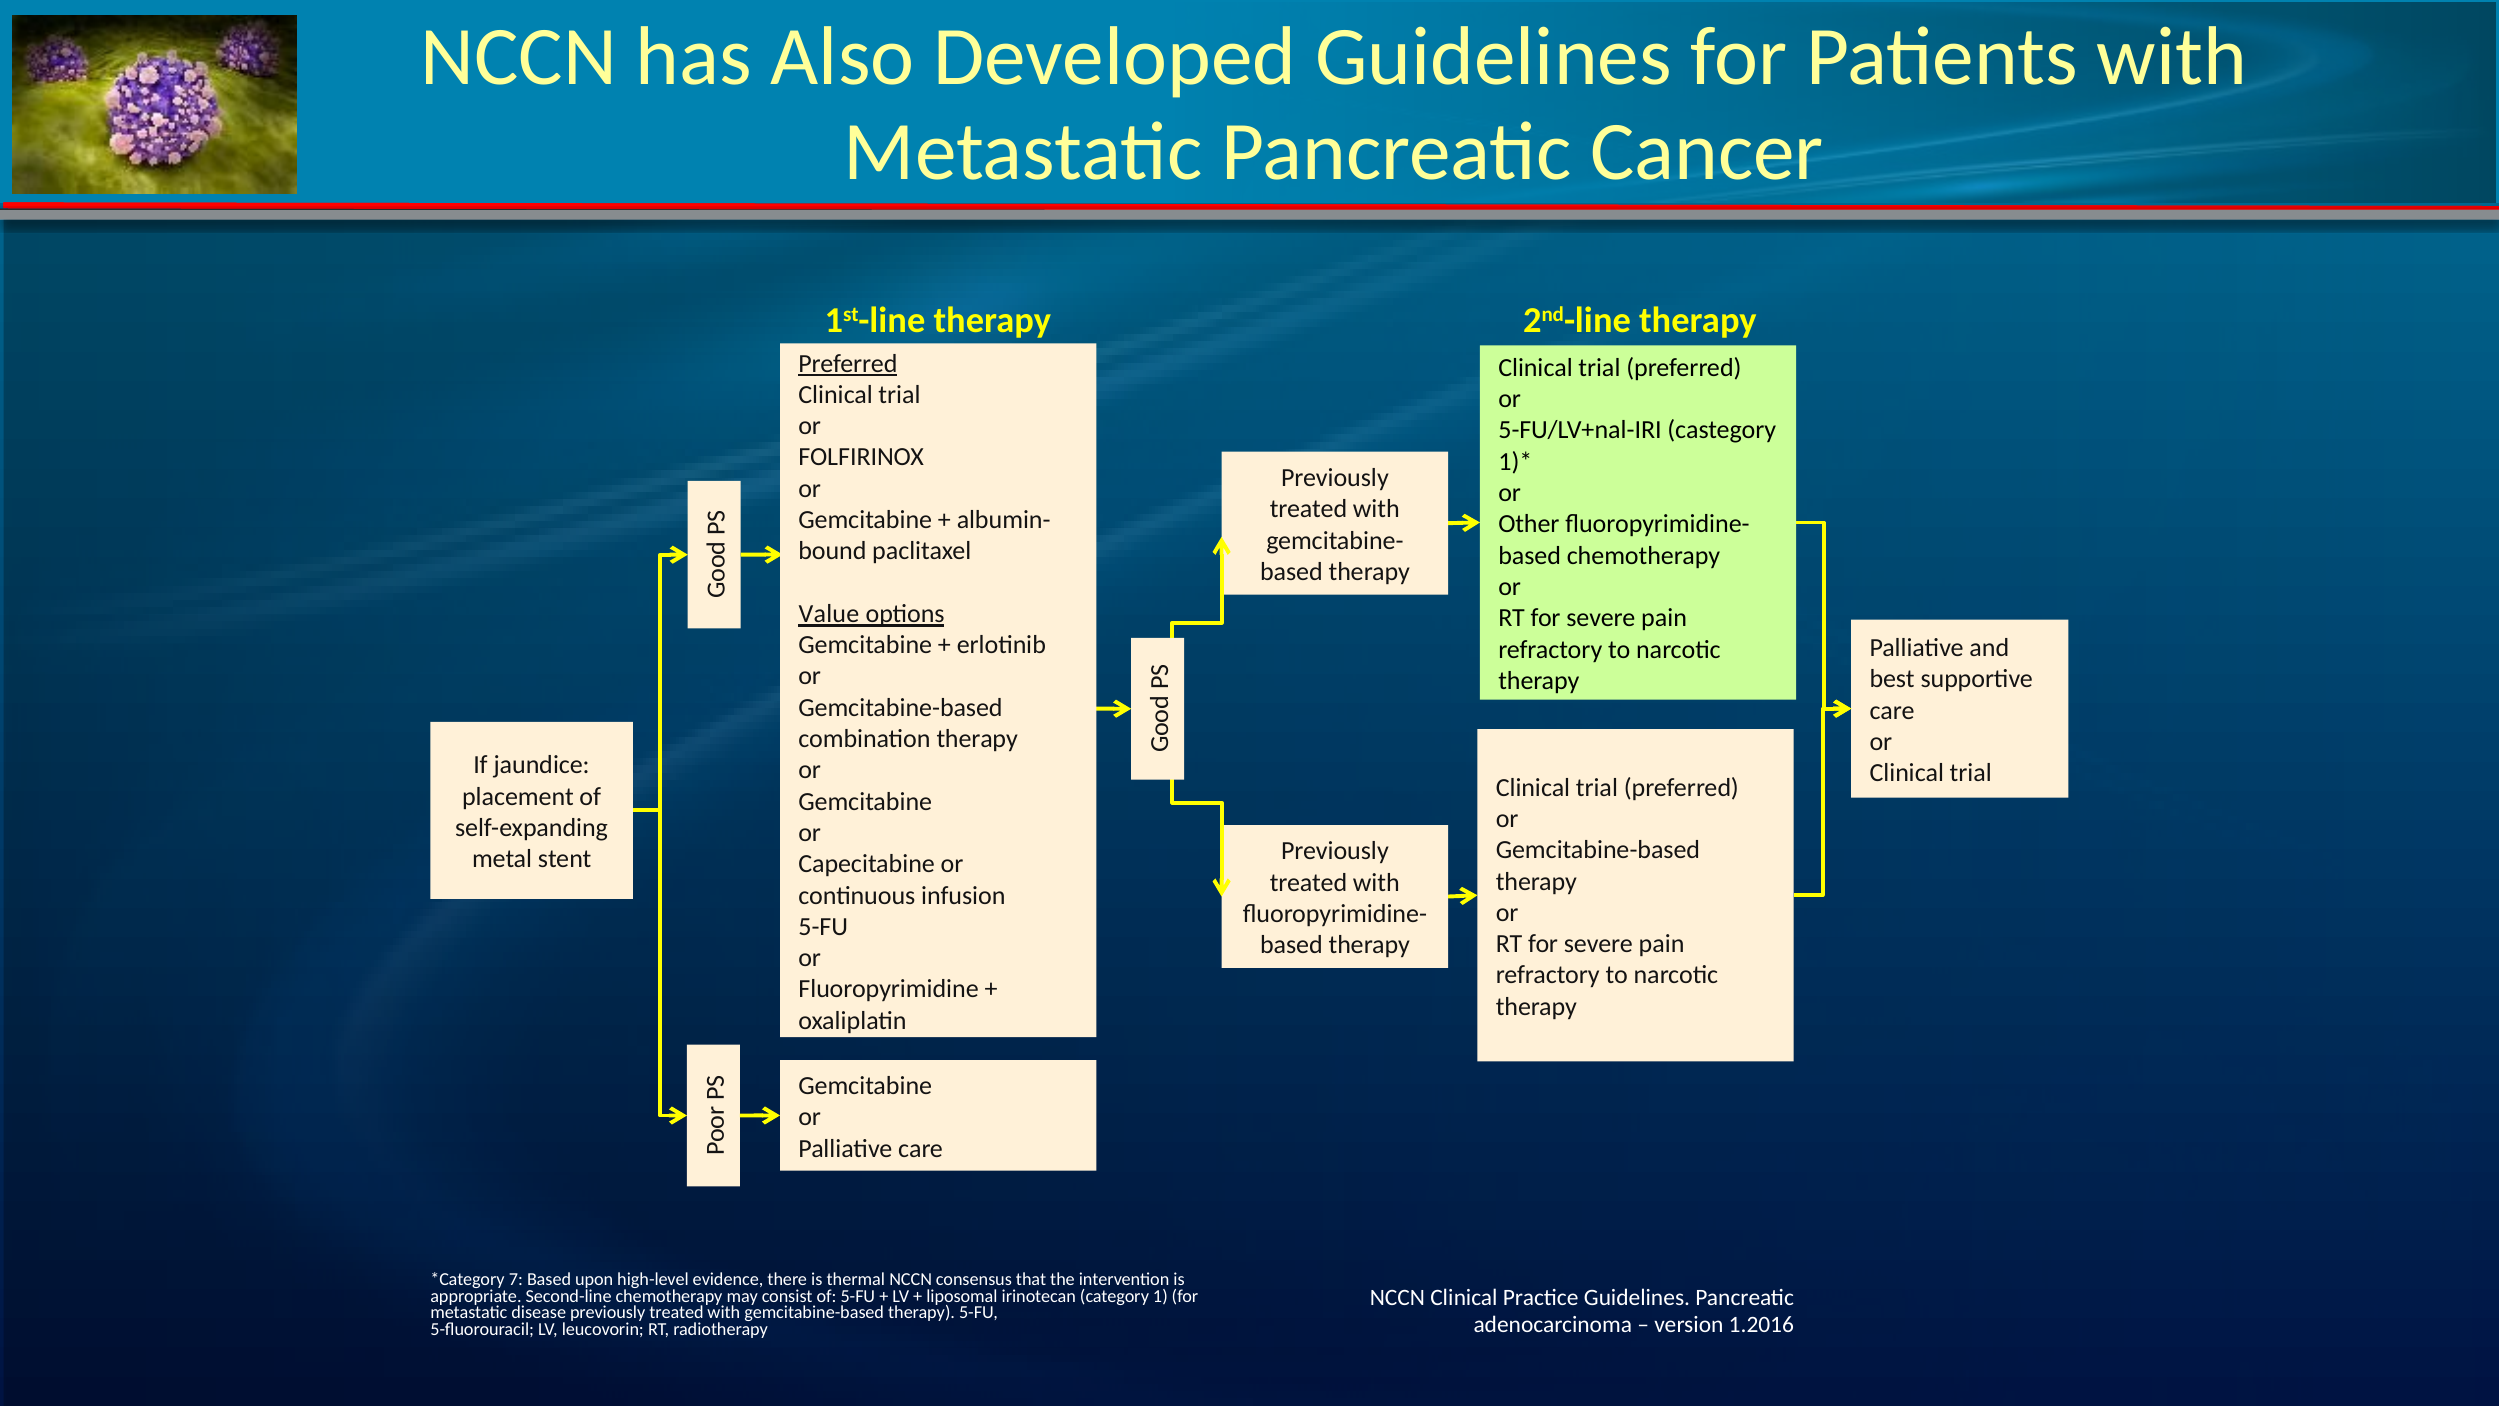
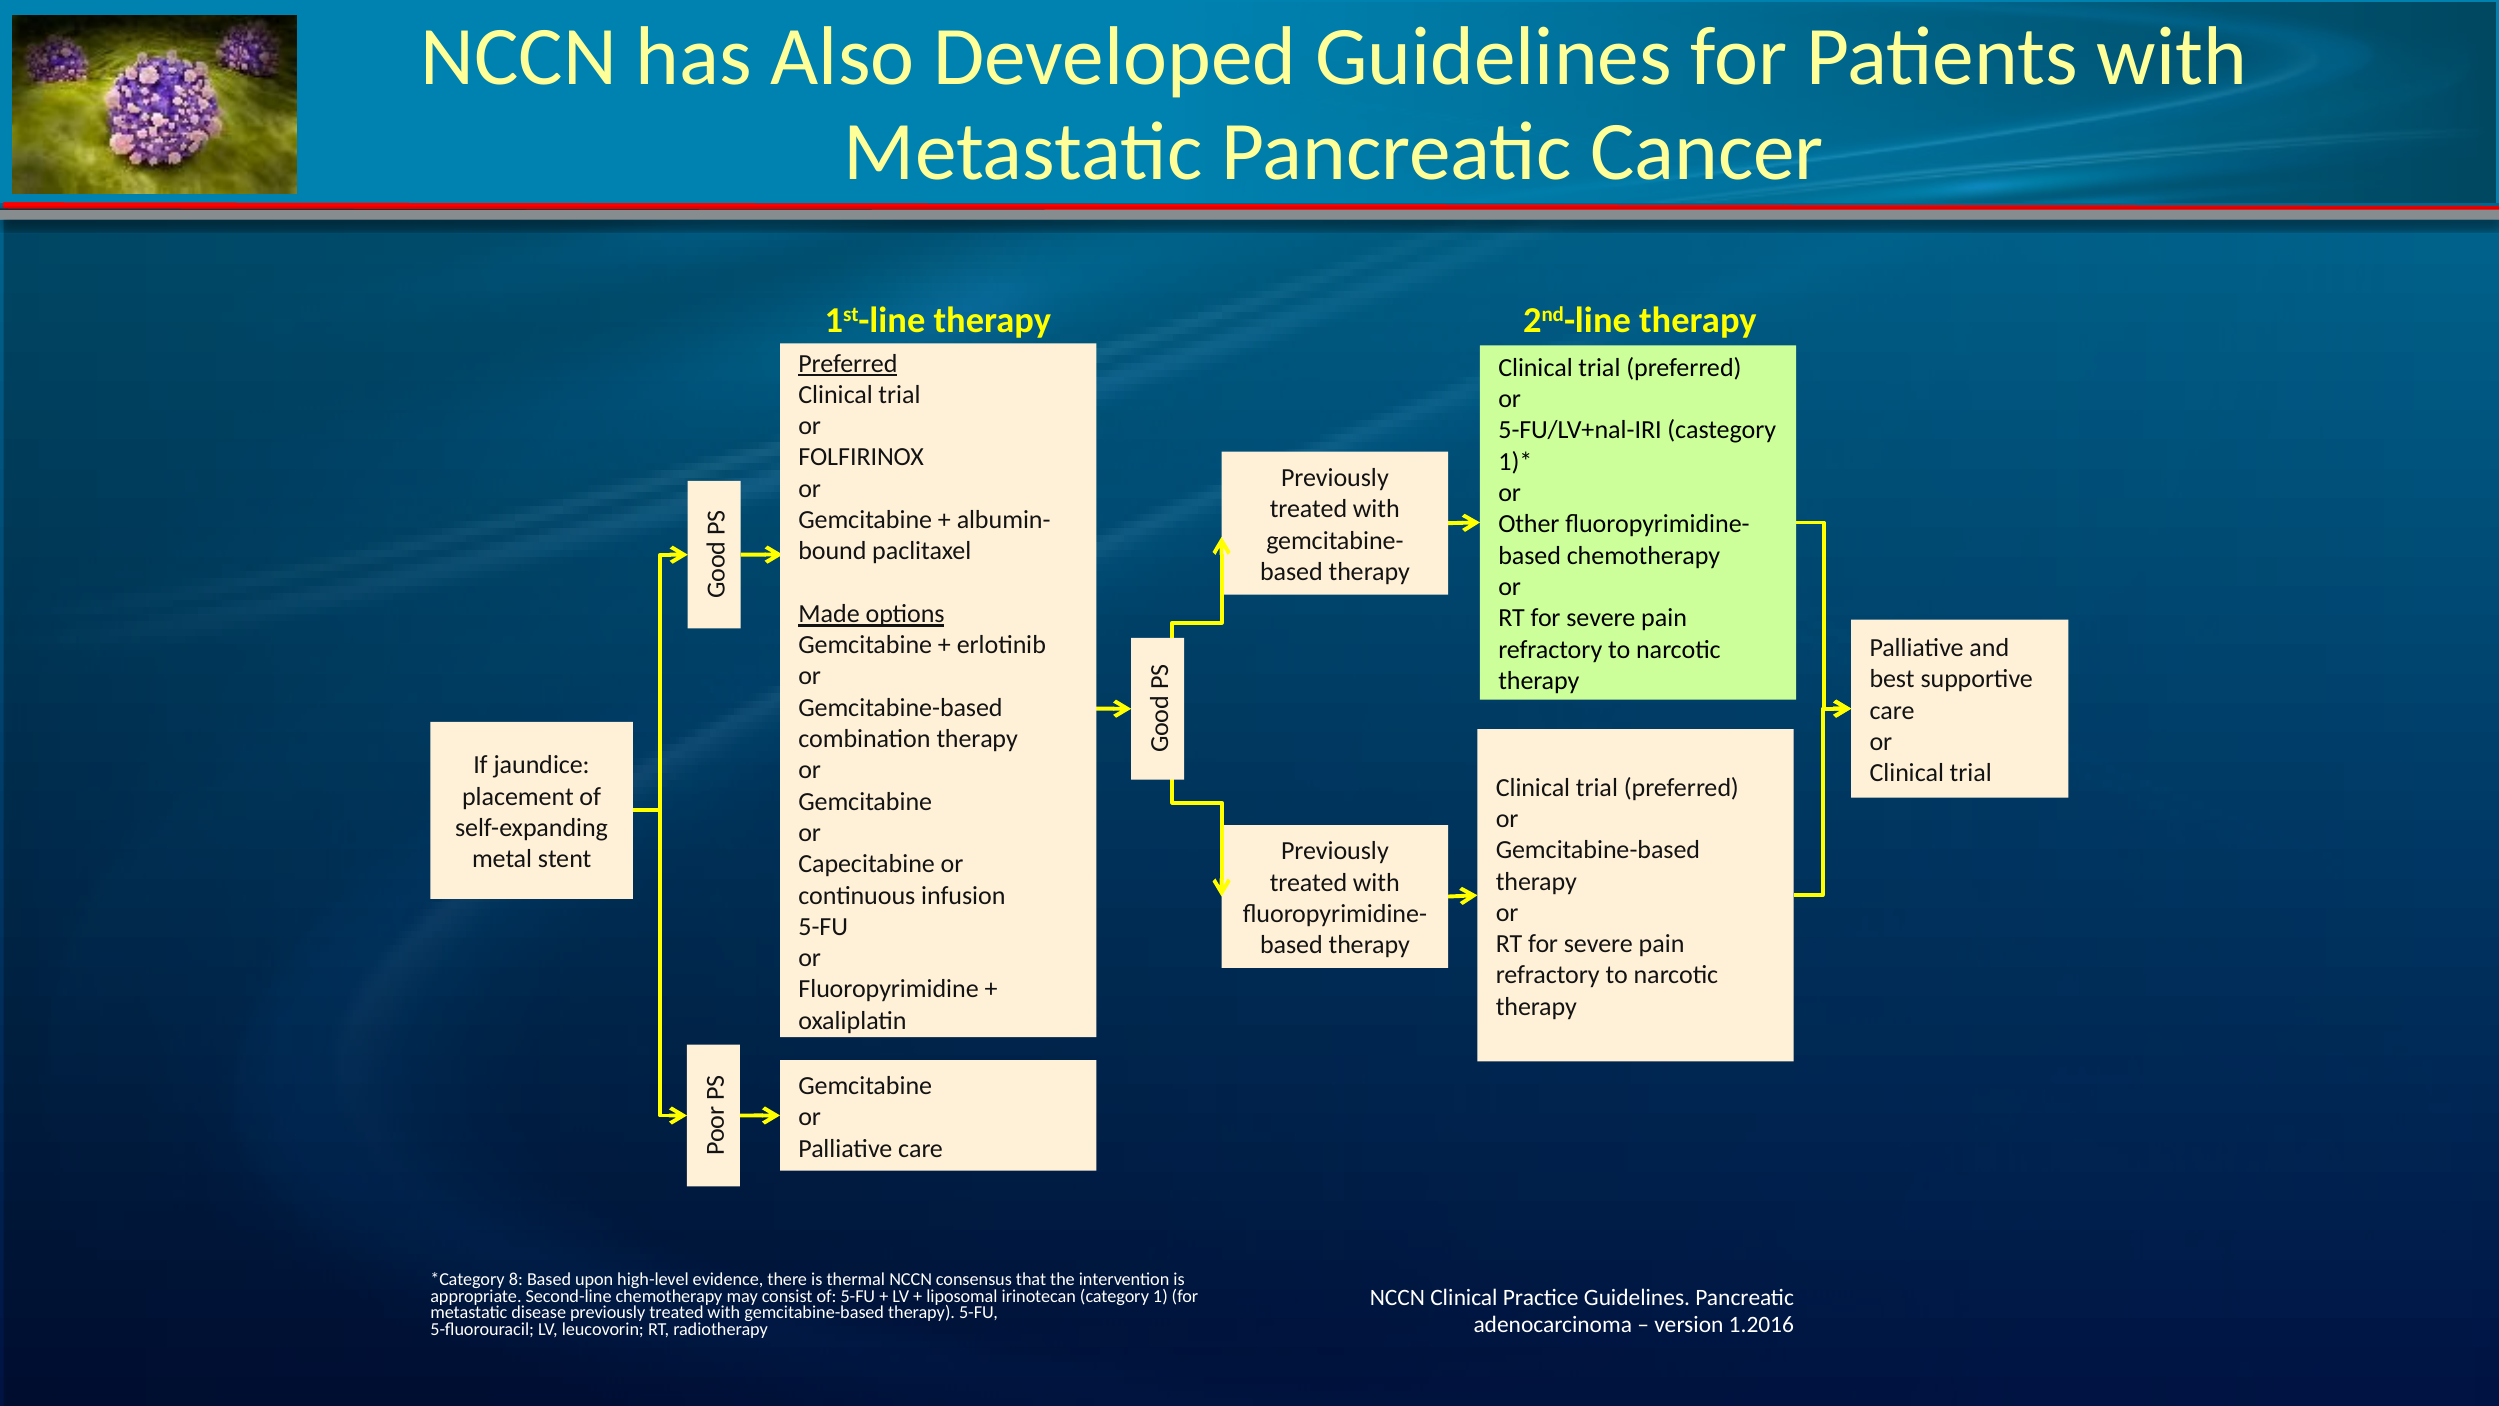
Value: Value -> Made (829, 614)
7: 7 -> 8 (516, 1279)
